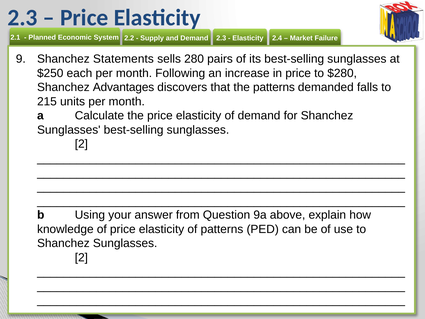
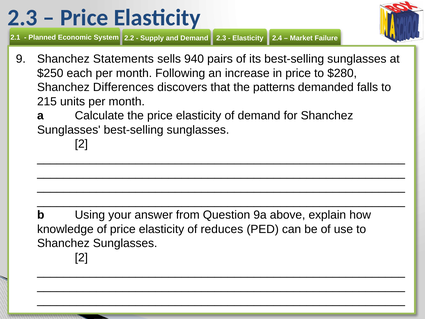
280: 280 -> 940 (194, 59)
Advantages: Advantages -> Differences (123, 87)
of patterns: patterns -> reduces (222, 229)
